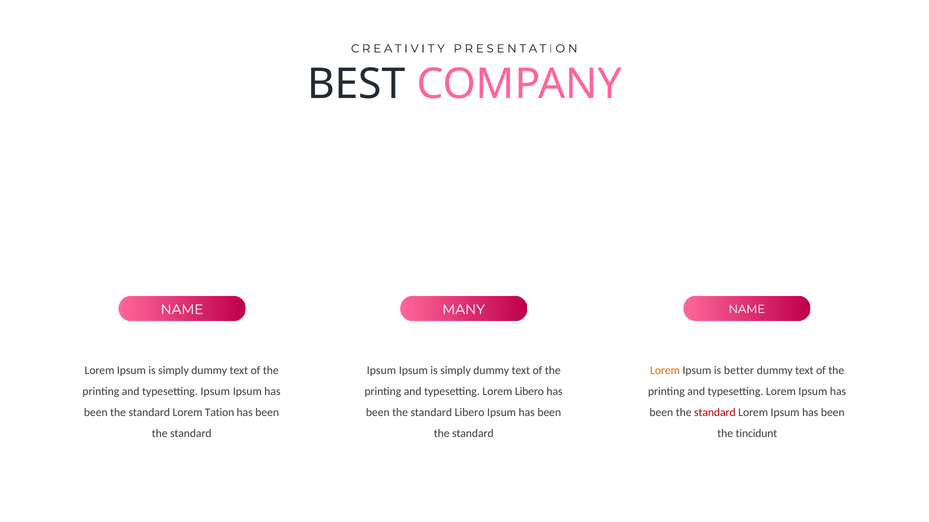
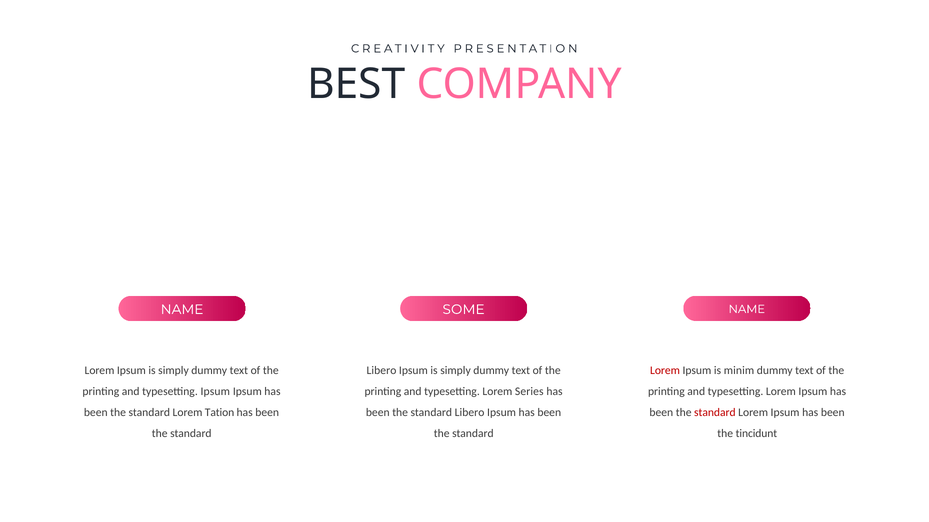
MANY: MANY -> SOME (464, 310)
Ipsum: Ipsum -> Libero (381, 371)
Lorem colour: orange -> red (665, 371)
better: better -> minim (739, 371)
Lorem Libero: Libero -> Series (529, 392)
